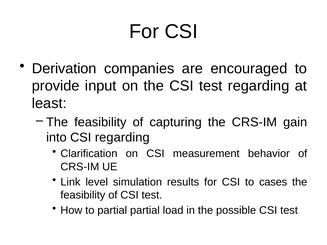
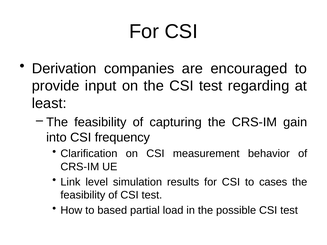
CSI regarding: regarding -> frequency (122, 138)
to partial: partial -> based (112, 210)
